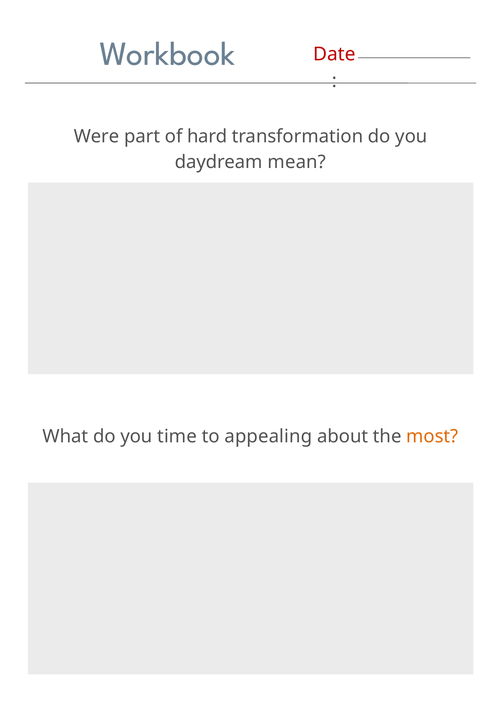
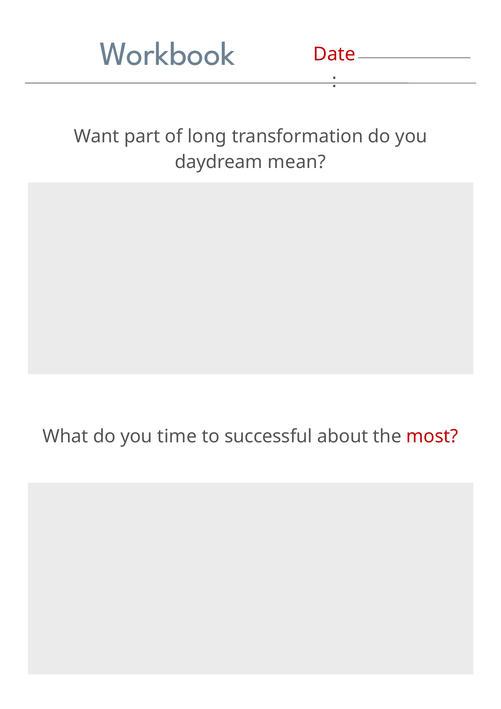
Were: Were -> Want (97, 136)
hard: hard -> long (207, 136)
appealing: appealing -> successful (268, 436)
most colour: orange -> red (432, 436)
